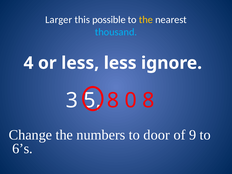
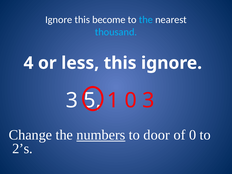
Larger: Larger -> Ignore (59, 20)
possible: possible -> become (109, 20)
the colour: yellow -> light blue (146, 20)
less less: less -> this (120, 63)
8: 8 -> 1 (113, 100)
0 8: 8 -> 3 (148, 100)
numbers underline: none -> present (101, 135)
of 9: 9 -> 0 (193, 135)
6’s: 6’s -> 2’s (22, 149)
